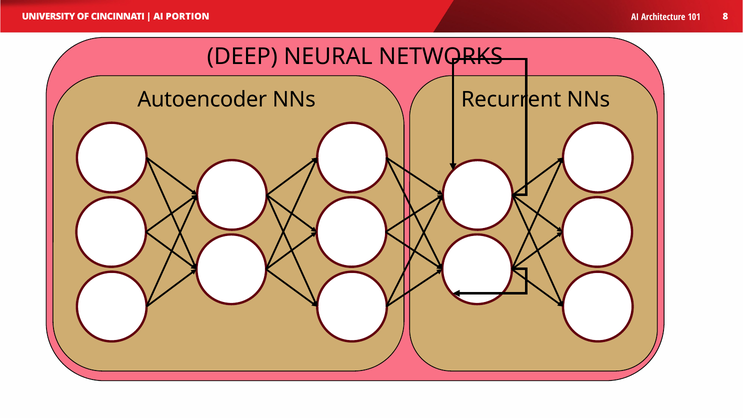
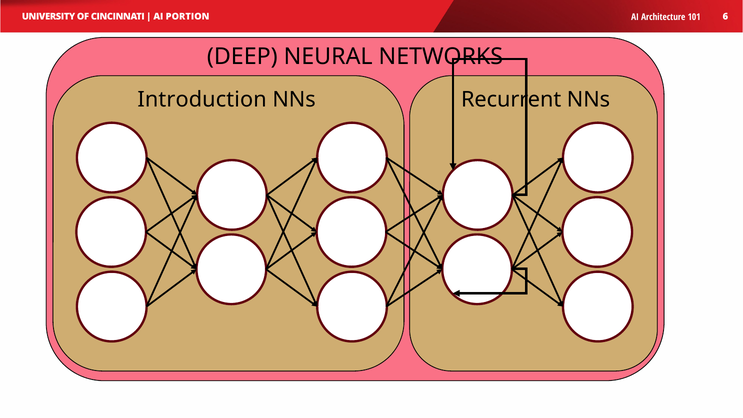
8: 8 -> 6 (725, 17)
Autoencoder: Autoencoder -> Introduction (202, 99)
